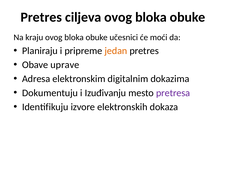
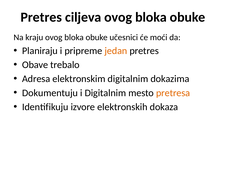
uprave: uprave -> trebalo (65, 65)
i Izuđivanju: Izuđivanju -> Digitalnim (105, 93)
pretresa colour: purple -> orange (173, 93)
